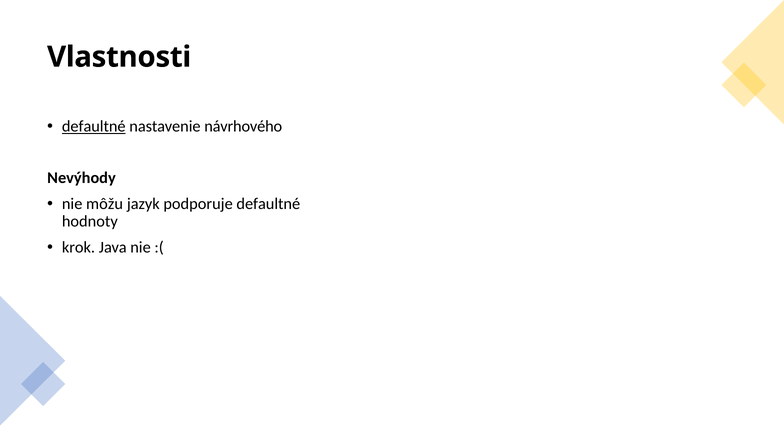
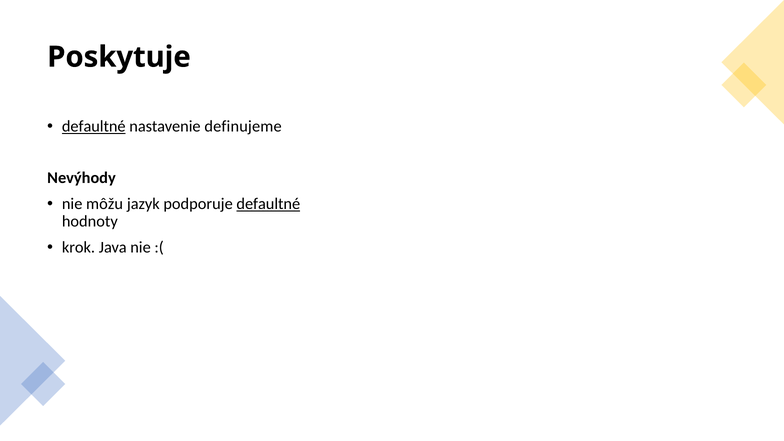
Vlastnosti: Vlastnosti -> Poskytuje (119, 57)
návrhového: návrhového -> definujeme (243, 126)
defaultné underline: none -> present (268, 204)
